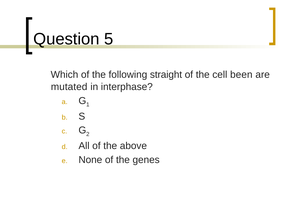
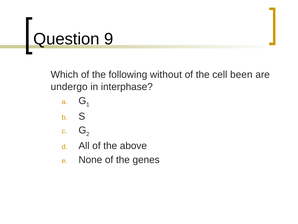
5: 5 -> 9 (109, 39)
straight: straight -> without (166, 74)
mutated: mutated -> undergo (69, 87)
